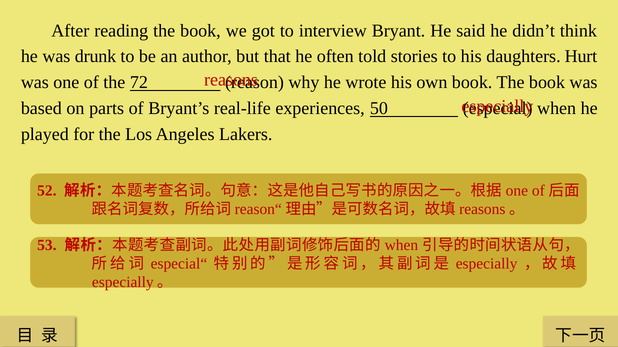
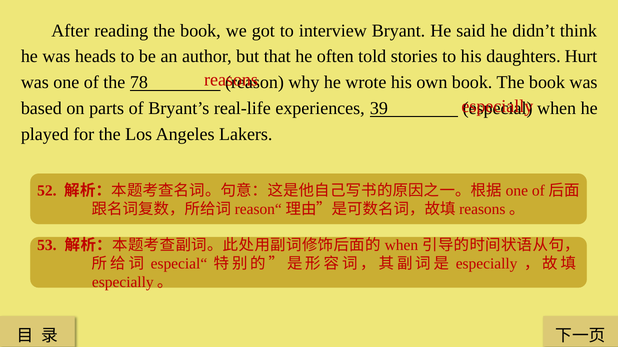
drunk: drunk -> heads (95, 57)
72: 72 -> 78 (139, 83)
50: 50 -> 39 (379, 109)
